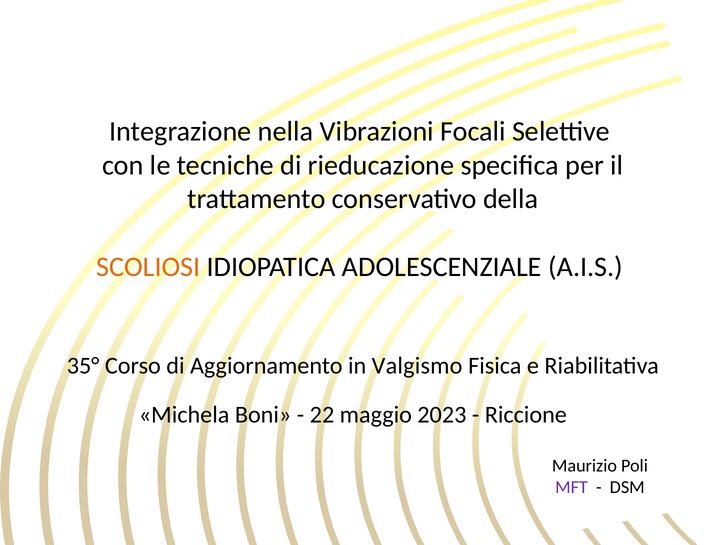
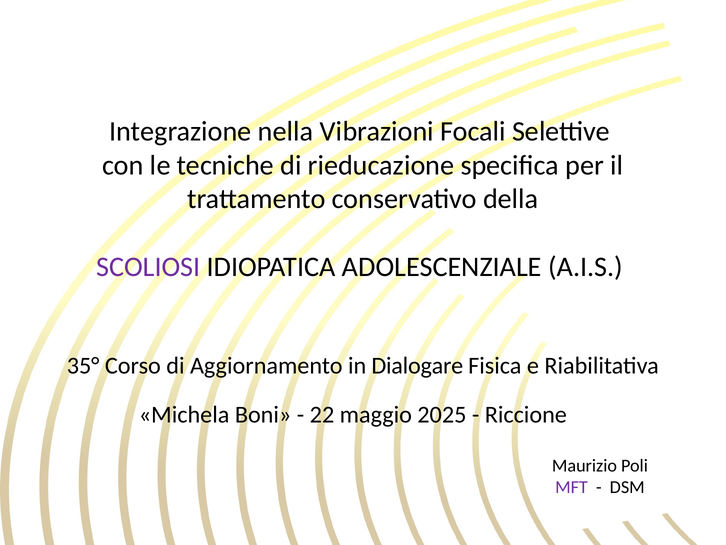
SCOLIOSI colour: orange -> purple (148, 267)
Valgismo: Valgismo -> Dialogare (417, 365)
2023: 2023 -> 2025 (442, 415)
